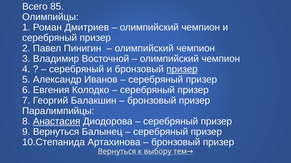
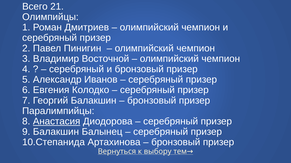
85: 85 -> 21 (57, 7)
призер underline: present -> none (182, 69)
9 Вернуться: Вернуться -> Балакшин (56, 132)
